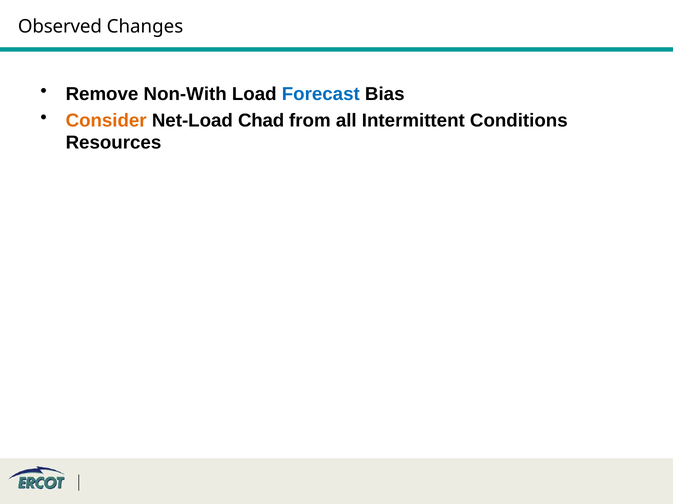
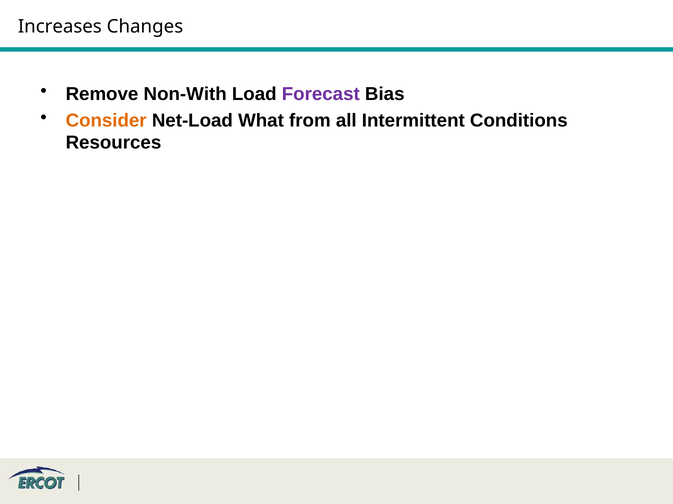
Observed: Observed -> Increases (60, 27)
Forecast colour: blue -> purple (321, 94)
Chad: Chad -> What (261, 121)
